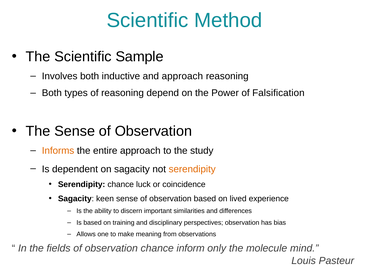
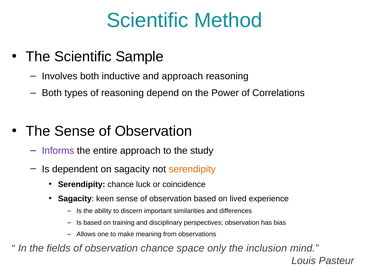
Falsification: Falsification -> Correlations (278, 93)
Informs colour: orange -> purple (58, 151)
inform: inform -> space (190, 249)
molecule: molecule -> inclusion (267, 249)
